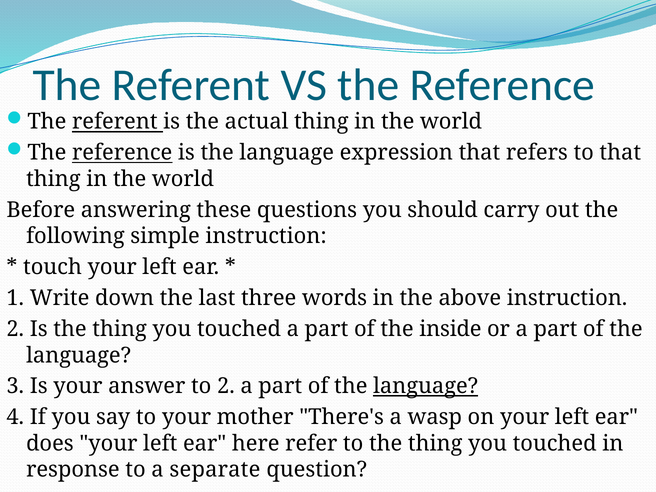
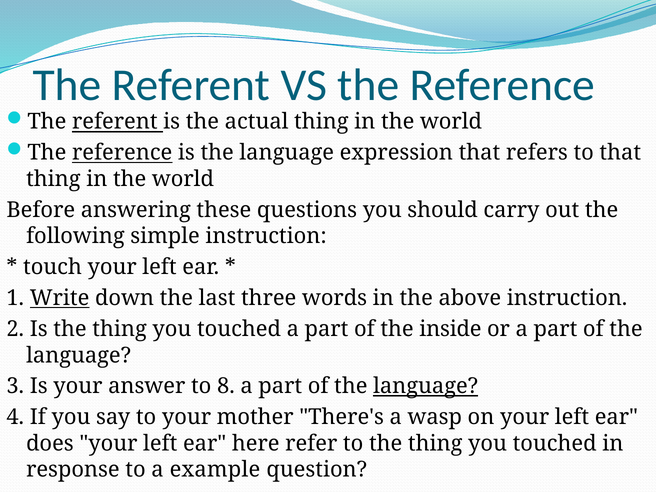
Write underline: none -> present (60, 298)
to 2: 2 -> 8 (226, 386)
separate: separate -> example (215, 470)
